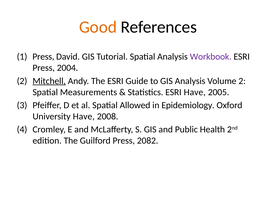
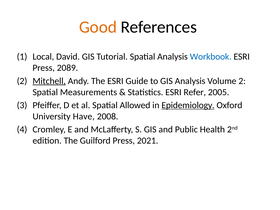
Press: Press -> Local (43, 57)
Workbook colour: purple -> blue (211, 57)
2004: 2004 -> 2089 (67, 68)
ESRI Have: Have -> Refer (195, 92)
Epidemiology underline: none -> present (188, 105)
2082: 2082 -> 2021 (148, 141)
